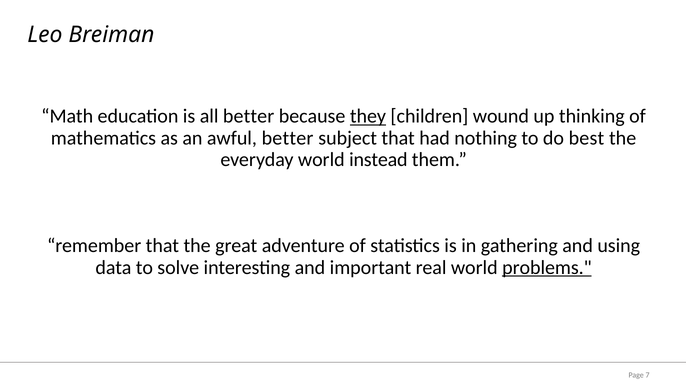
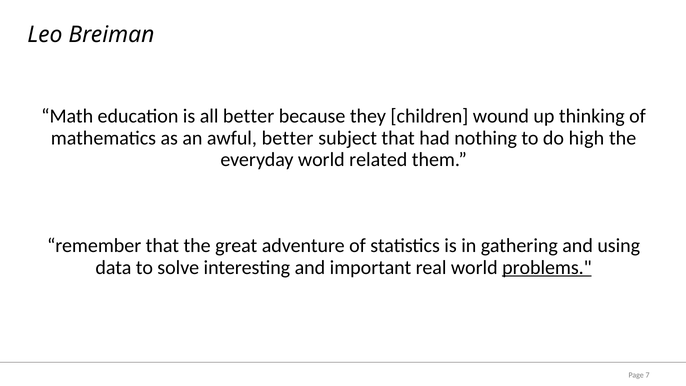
they underline: present -> none (368, 116)
best: best -> high (586, 138)
instead: instead -> related (378, 159)
